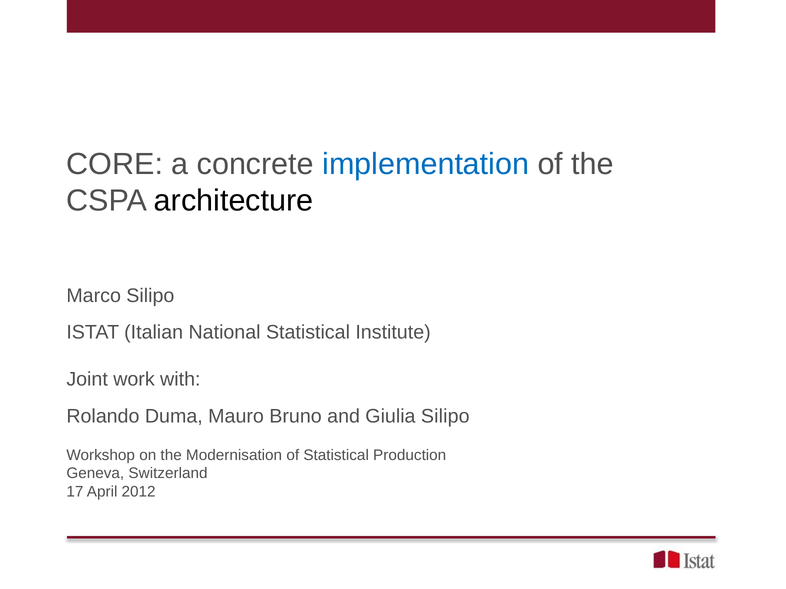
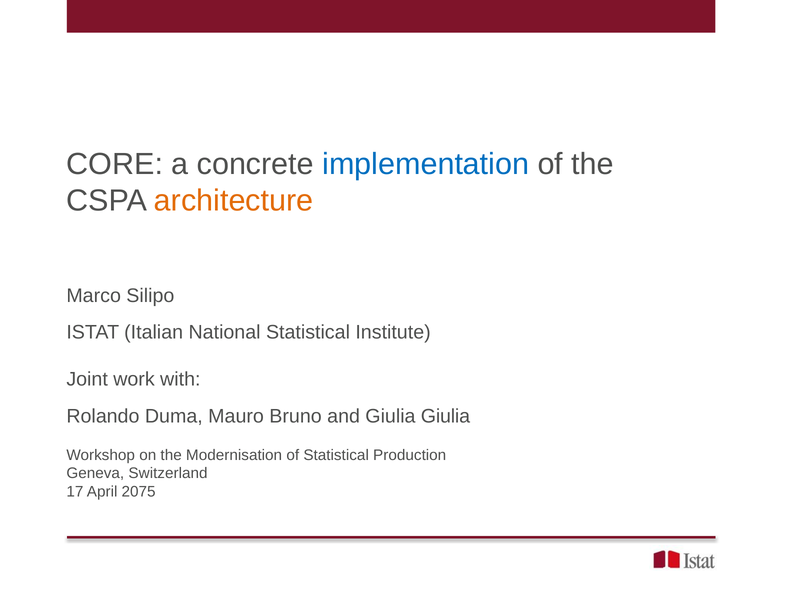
architecture colour: black -> orange (234, 201)
Giulia Silipo: Silipo -> Giulia (445, 416)
2012: 2012 -> 2075 (139, 492)
